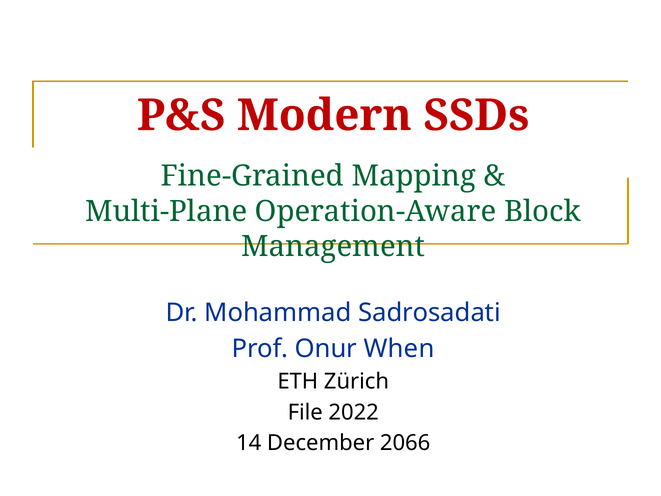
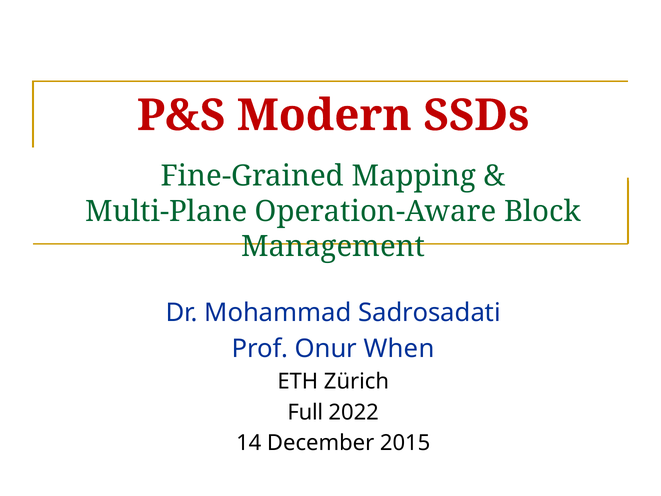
File: File -> Full (305, 412)
2066: 2066 -> 2015 (405, 443)
